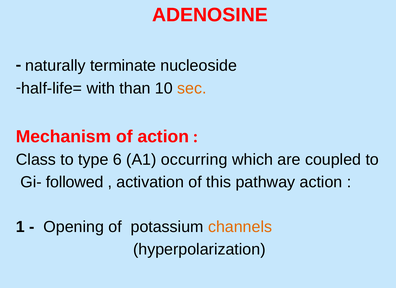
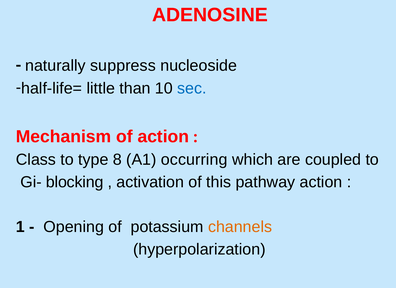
terminate: terminate -> suppress (123, 66)
with: with -> little (101, 88)
sec colour: orange -> blue (192, 88)
6: 6 -> 8 (117, 160)
followed: followed -> blocking (75, 182)
